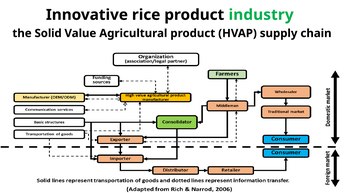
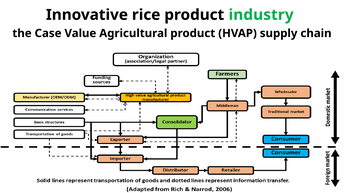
Solid: Solid -> Case (48, 33)
